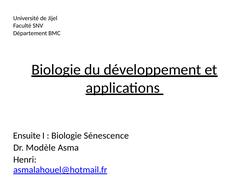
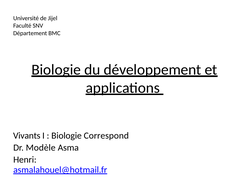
Ensuite: Ensuite -> Vivants (27, 136)
Sénescence: Sénescence -> Correspond (106, 136)
